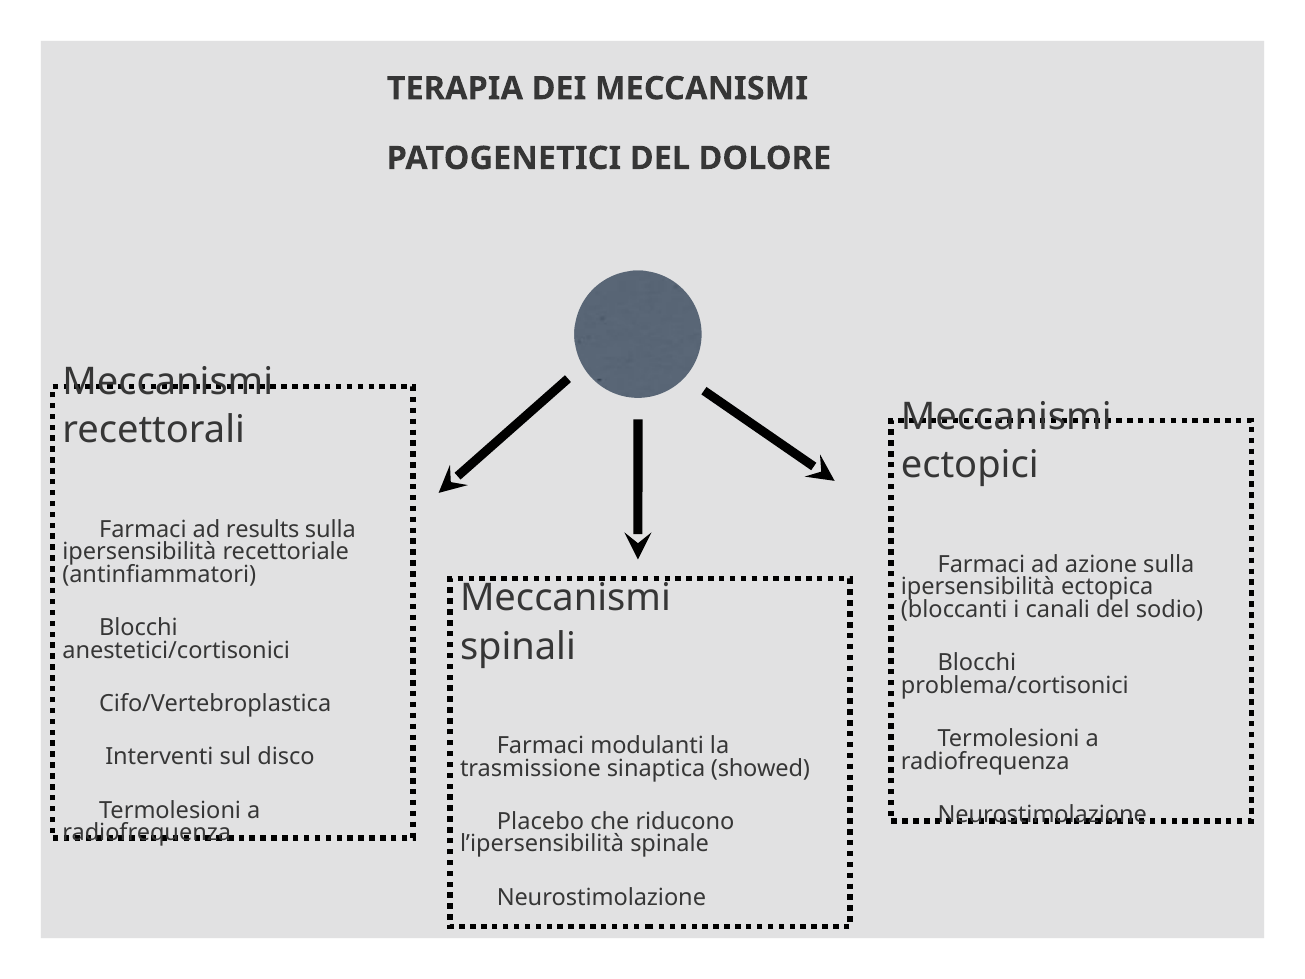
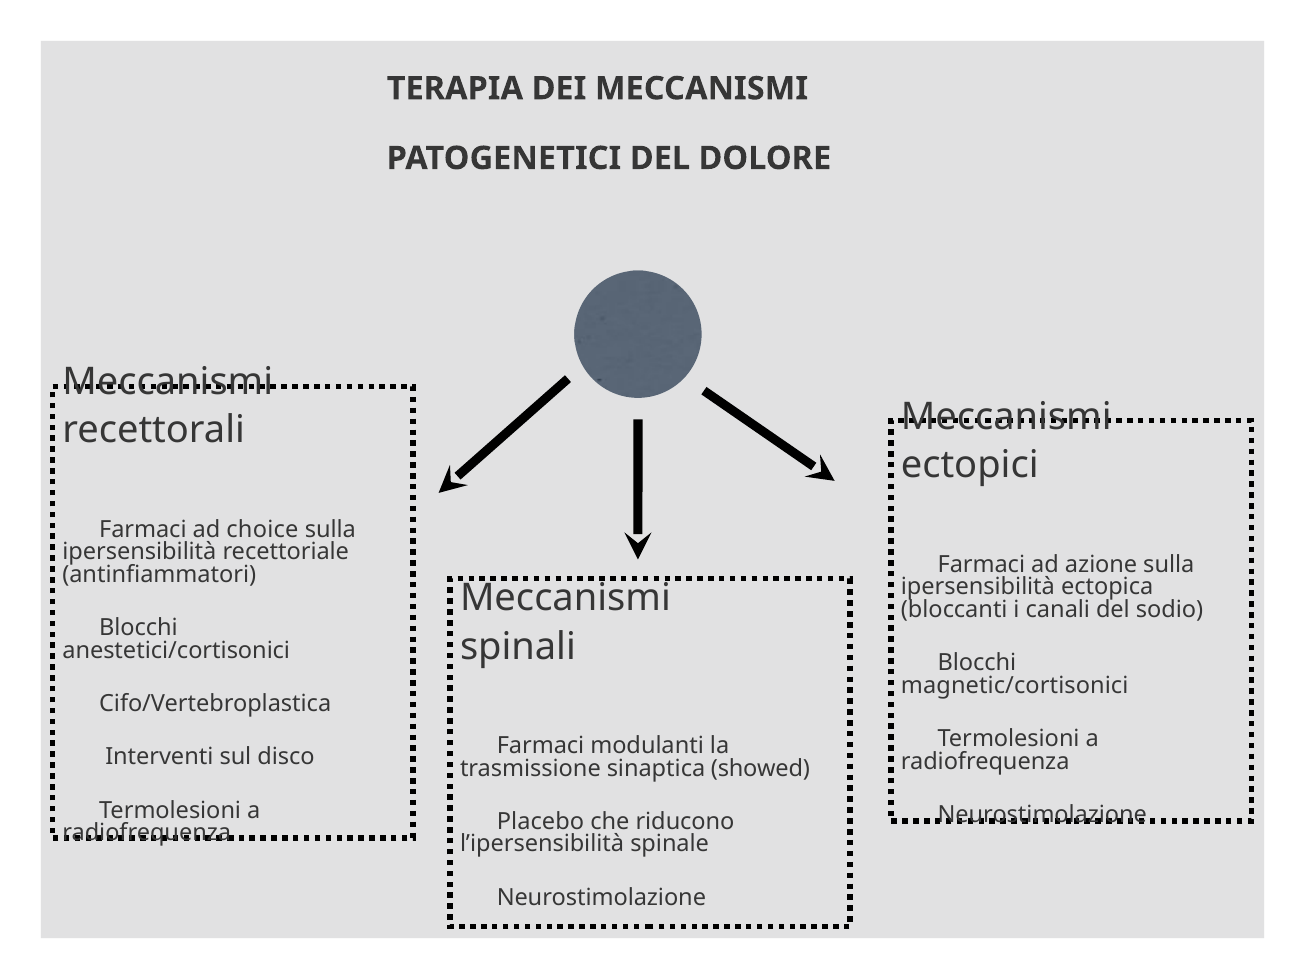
results: results -> choice (262, 529)
problema/cortisonici: problema/cortisonici -> magnetic/cortisonici (1015, 685)
